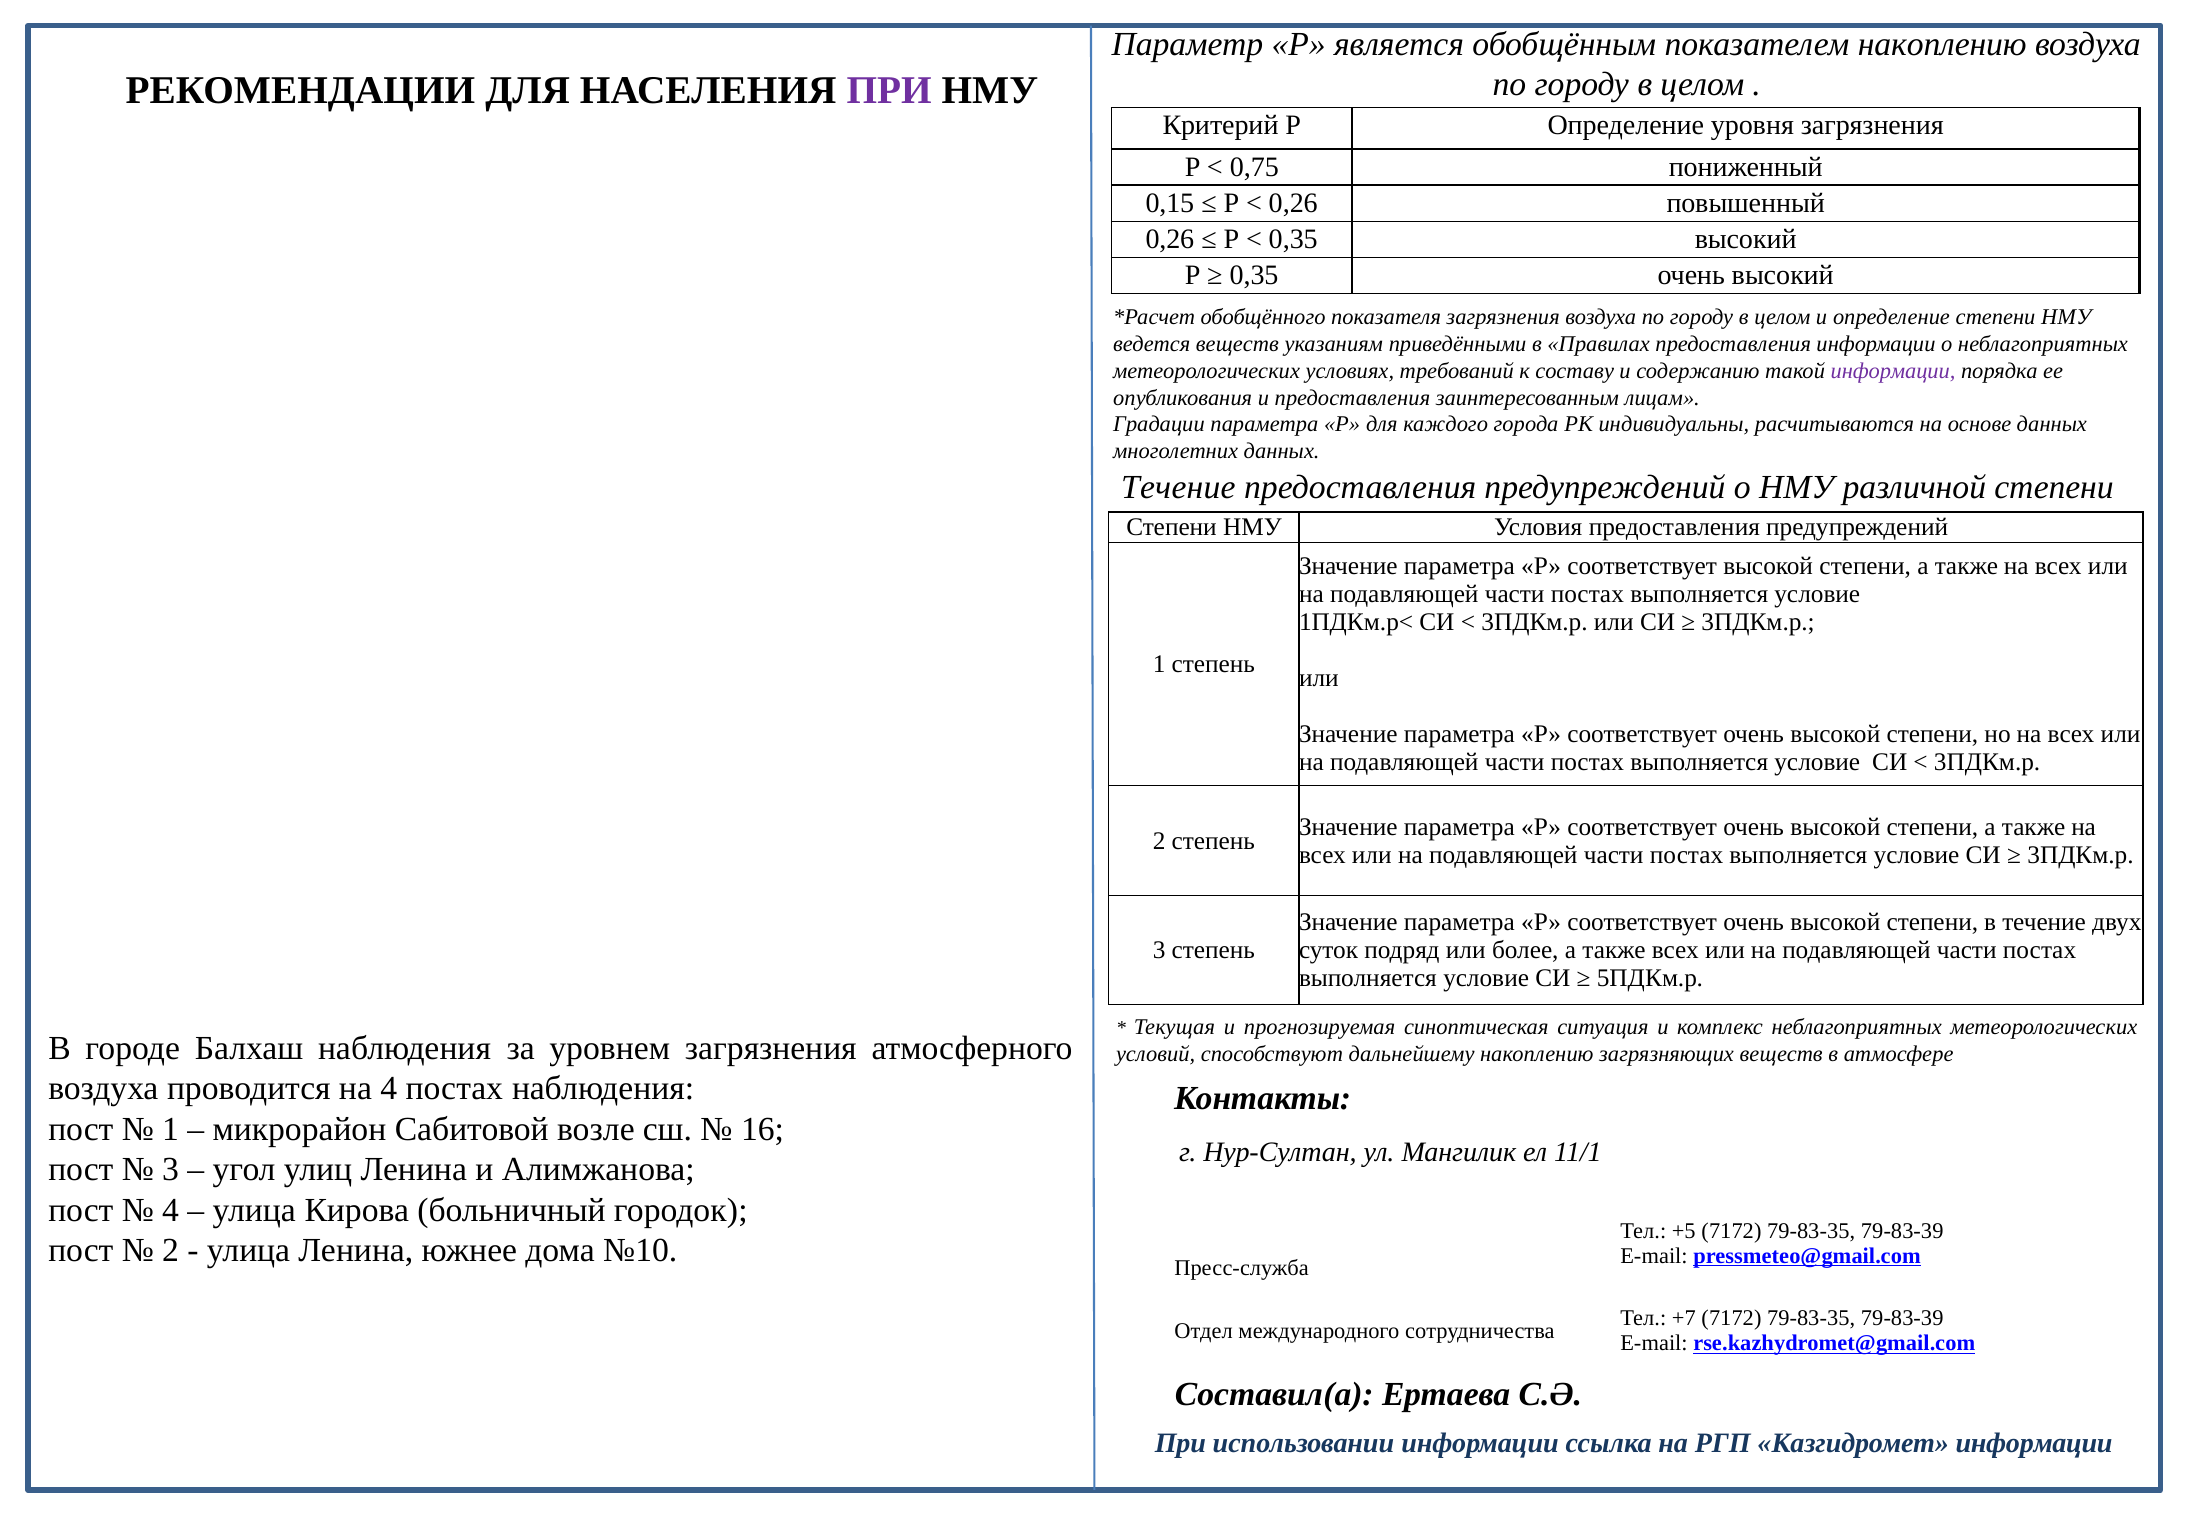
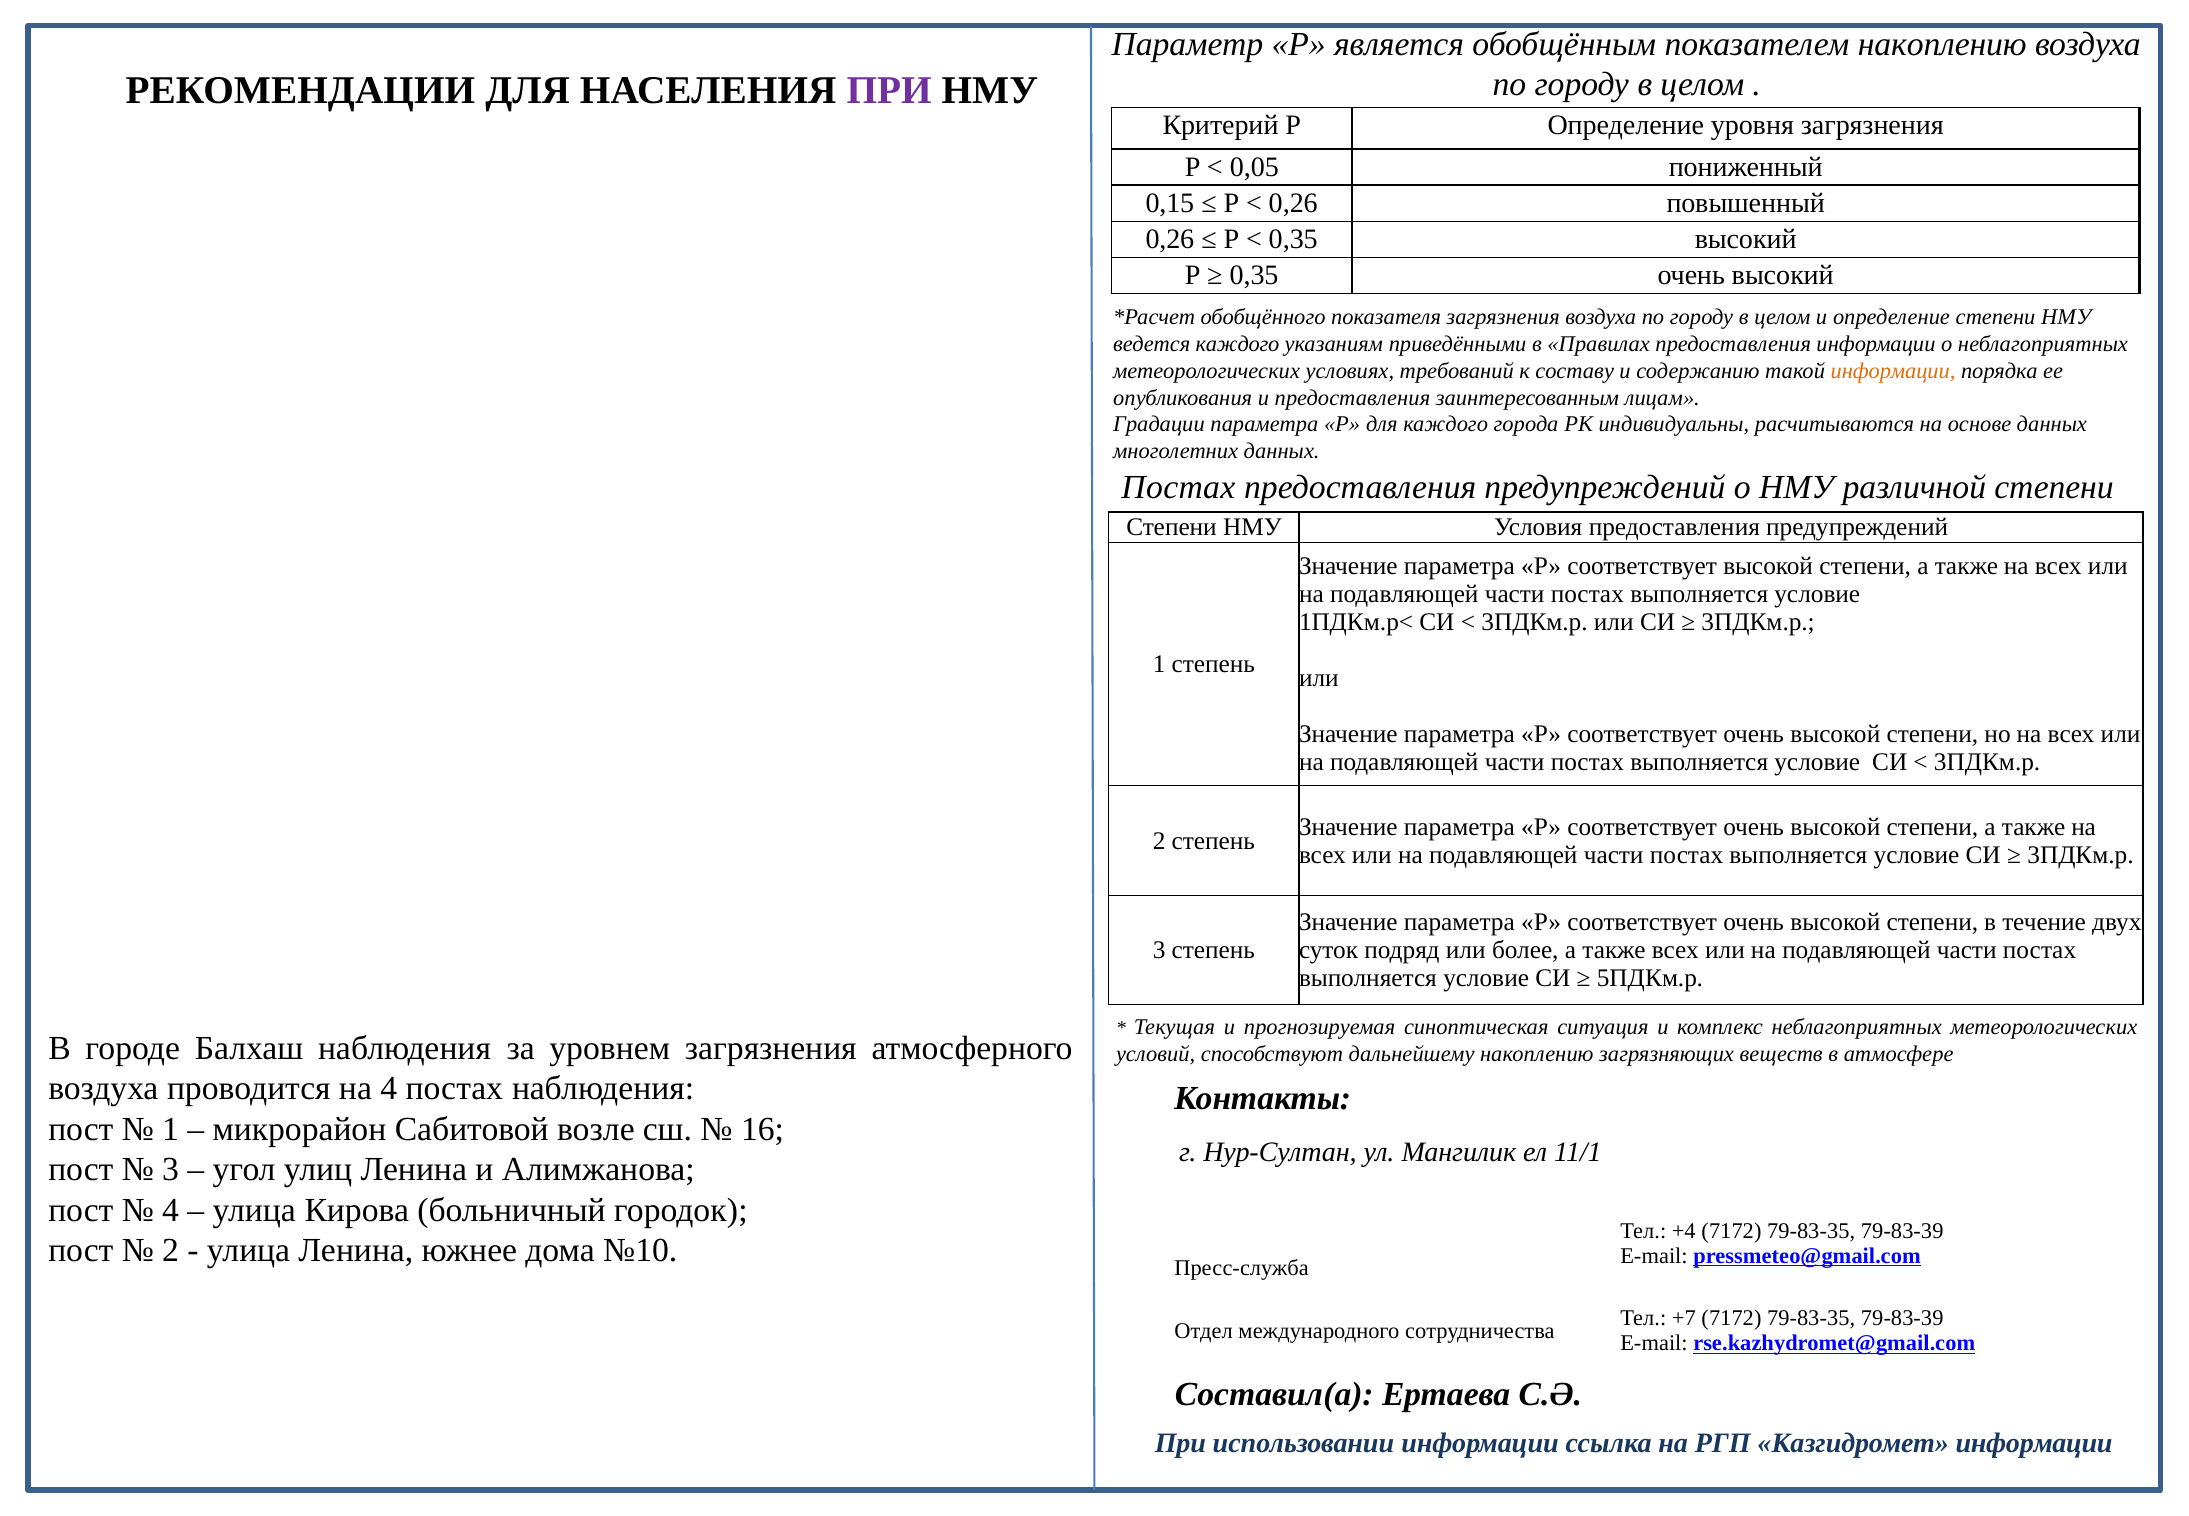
0,75: 0,75 -> 0,05 (1254, 167)
ведется веществ: веществ -> каждого (1238, 344)
информации colour: purple -> orange (1893, 371)
Течение: Течение -> Постах (1178, 488)
+5: +5 -> +4 (1684, 1231)
